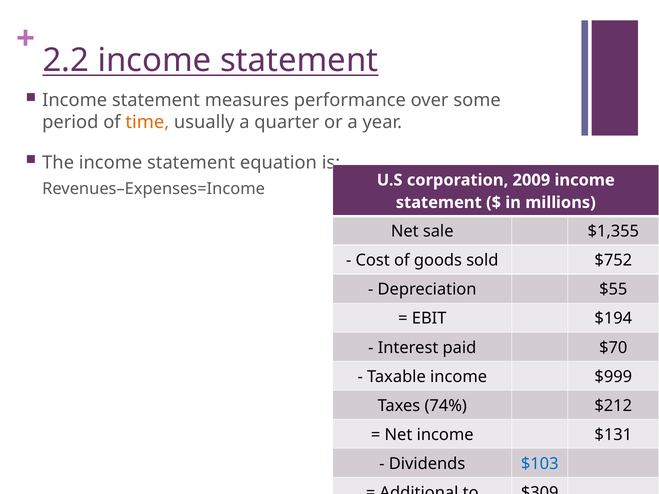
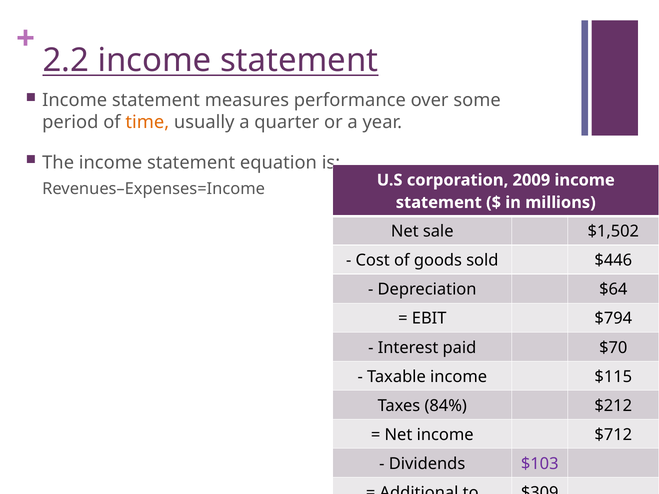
$1,355: $1,355 -> $1,502 (613, 232)
$752: $752 -> $446 (613, 261)
$55: $55 -> $64 (613, 290)
$194: $194 -> $794 (613, 319)
$999: $999 -> $115 (613, 377)
74%: 74% -> 84% (446, 406)
$131: $131 -> $712 (613, 435)
$103 colour: blue -> purple (540, 464)
